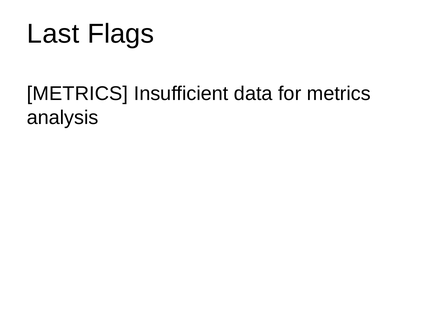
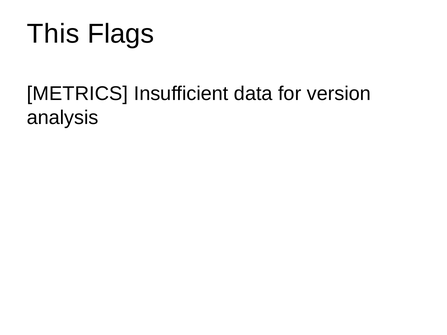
Last: Last -> This (53, 34)
for metrics: metrics -> version (339, 94)
